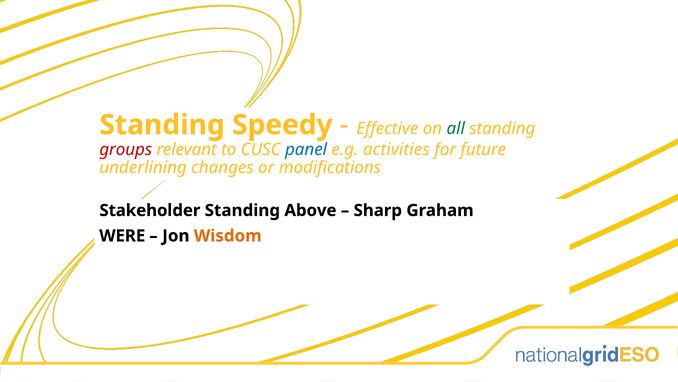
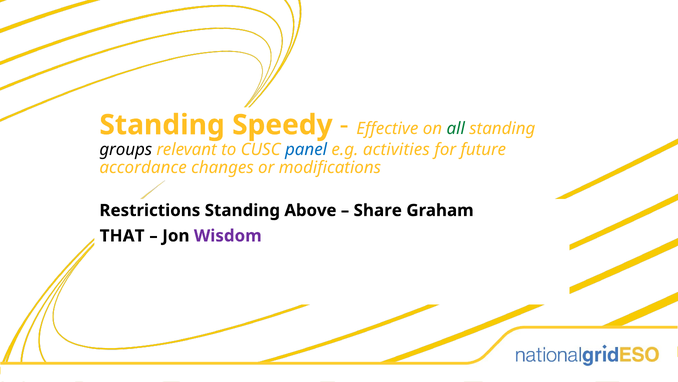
groups colour: red -> black (126, 149)
underlining: underlining -> accordance (143, 168)
Stakeholder: Stakeholder -> Restrictions (150, 210)
Sharp: Sharp -> Share (378, 210)
WERE: WERE -> THAT (122, 235)
Wisdom colour: orange -> purple (228, 235)
